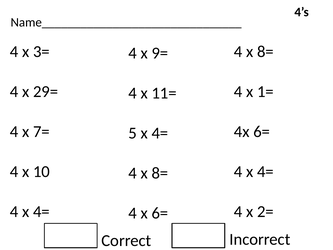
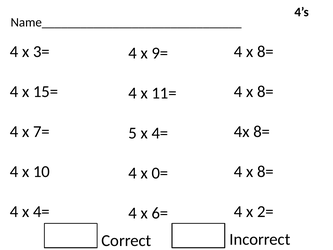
29=: 29= -> 15= (46, 92)
1=: 1= -> 8= (265, 92)
4x 6=: 6= -> 8= (262, 132)
4=: 4= -> 8= (265, 172)
8=: 8= -> 0= (160, 173)
